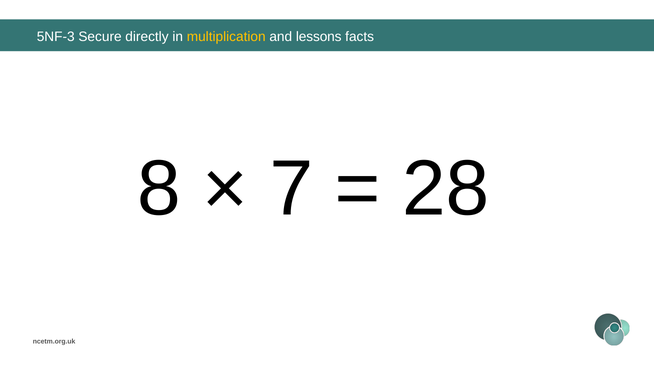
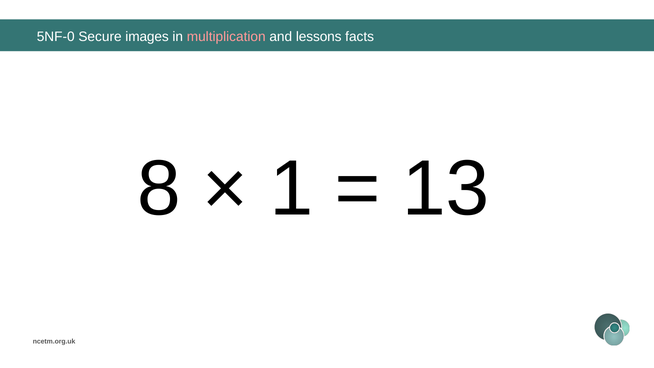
5NF-3: 5NF-3 -> 5NF-0 (56, 36)
directly: directly -> images (147, 36)
multiplication colour: yellow -> pink (226, 36)
7: 7 -> 1 (291, 189)
28: 28 -> 13 (446, 189)
